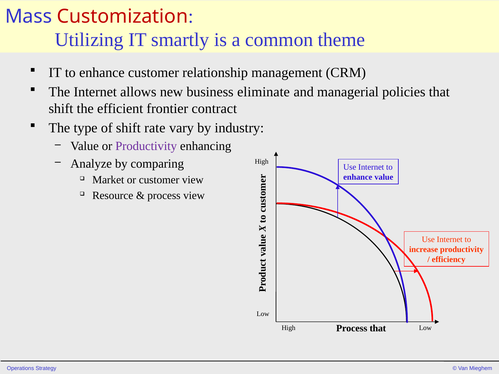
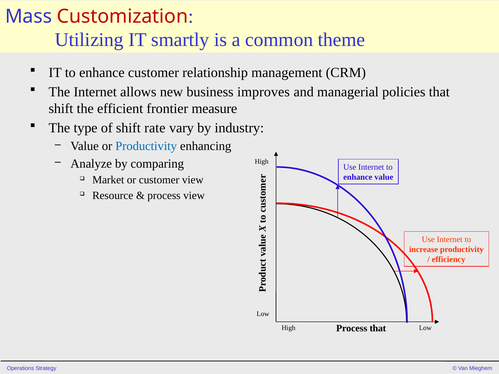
eliminate: eliminate -> improves (263, 92)
contract: contract -> measure (214, 109)
Productivity colour: purple -> blue (146, 146)
